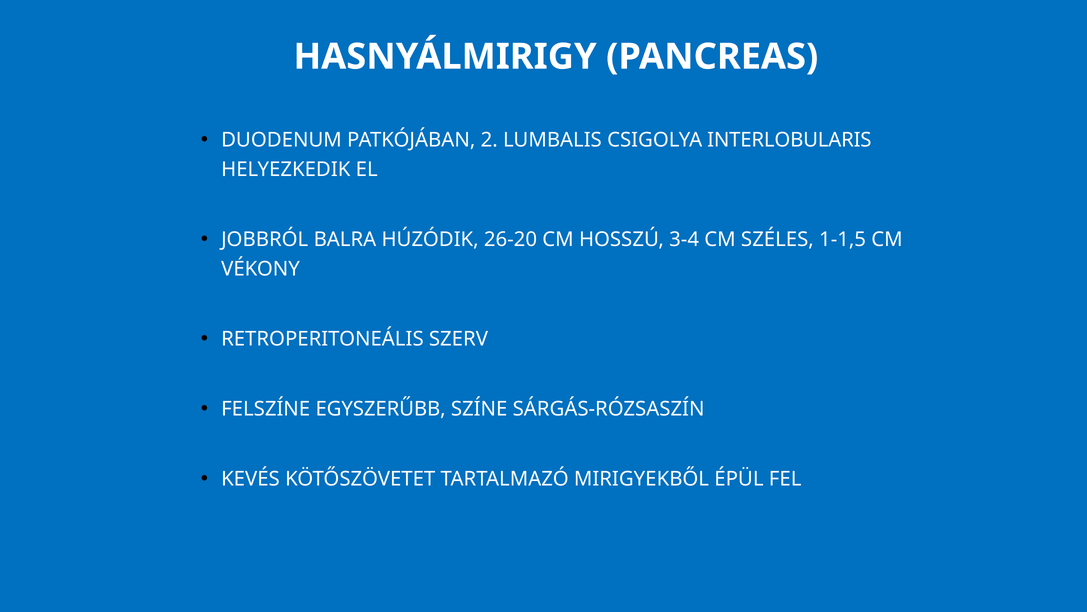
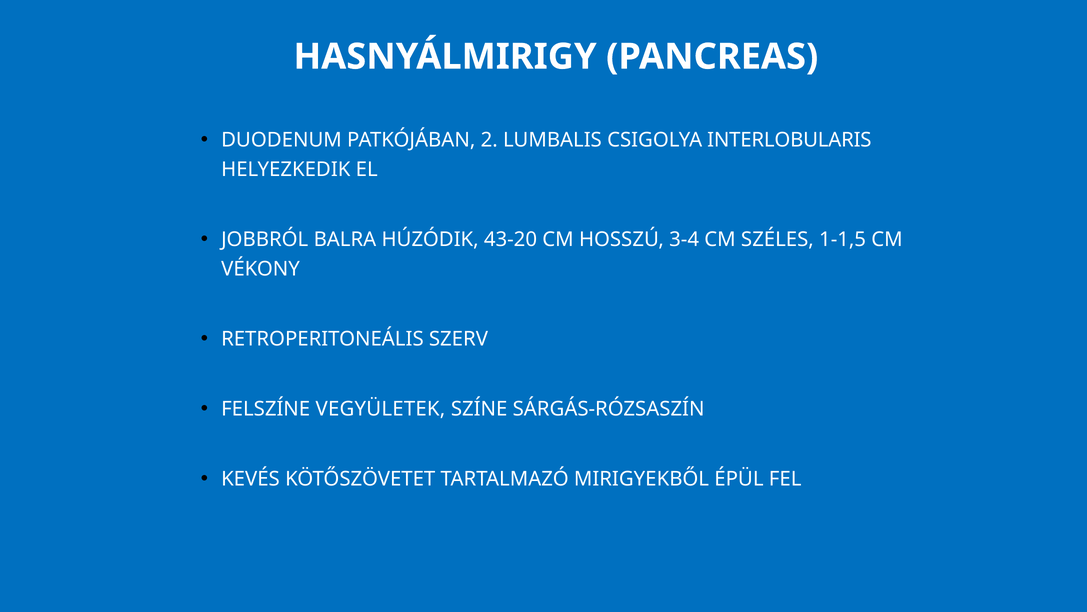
26-20: 26-20 -> 43-20 (510, 239)
EGYSZERŰBB: EGYSZERŰBB -> VEGYÜLETEK (380, 409)
